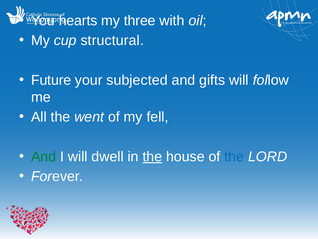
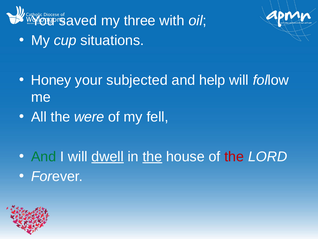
hearts: hearts -> saved (78, 21)
structural: structural -> situations (112, 40)
Future: Future -> Honey (51, 80)
gifts: gifts -> help (212, 80)
went: went -> were (89, 117)
dwell underline: none -> present (108, 156)
the colour: blue -> red (234, 156)
